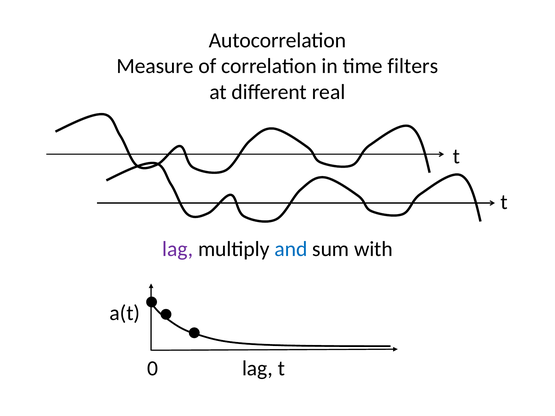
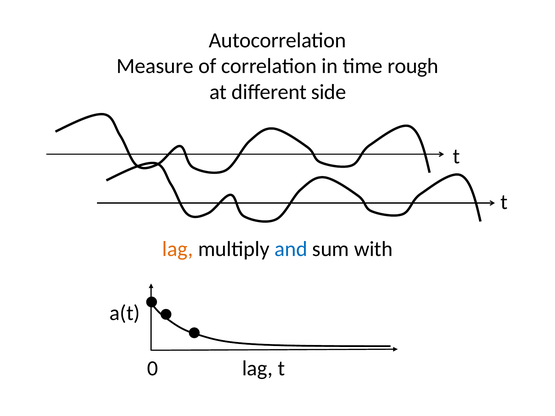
filters: filters -> rough (413, 66)
real: real -> side (329, 92)
lag colour: purple -> orange (178, 249)
